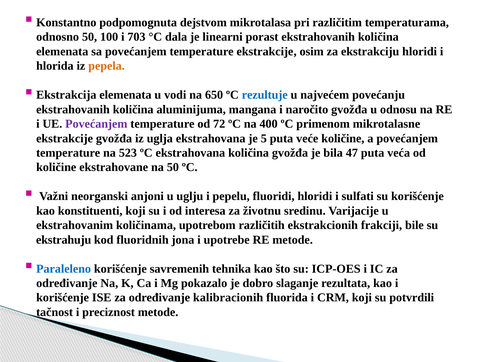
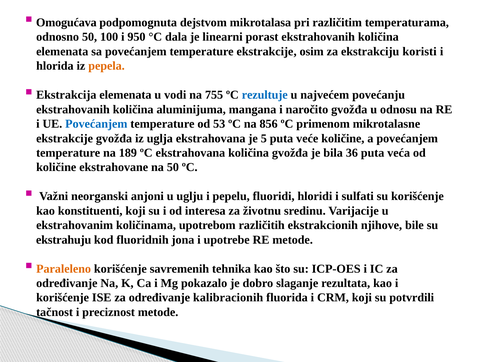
Konstantno: Konstantno -> Omogućava (66, 22)
703: 703 -> 950 (136, 37)
ekstrakciju hloridi: hloridi -> koristi (420, 51)
650: 650 -> 755 (214, 95)
Povećanjem colour: purple -> blue (96, 124)
72: 72 -> 53 (219, 124)
400: 400 -> 856 (269, 124)
523: 523 -> 189 (128, 153)
47: 47 -> 36 (352, 153)
frakciji: frakciji -> njihove (382, 225)
Paraleleno colour: blue -> orange (64, 268)
